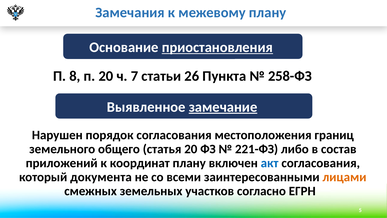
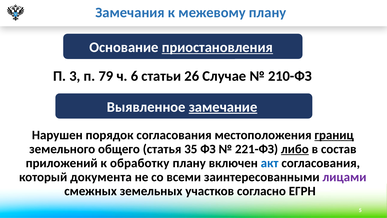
8: 8 -> 3 (75, 76)
п 20: 20 -> 79 (106, 76)
7: 7 -> 6 (134, 76)
Пункта: Пункта -> Случае (224, 76)
258-ФЗ: 258-ФЗ -> 210-ФЗ (290, 76)
границ underline: none -> present (334, 135)
статья 20: 20 -> 35 (191, 149)
либо underline: none -> present (295, 149)
координат: координат -> обработку (140, 163)
лицами colour: orange -> purple (344, 177)
